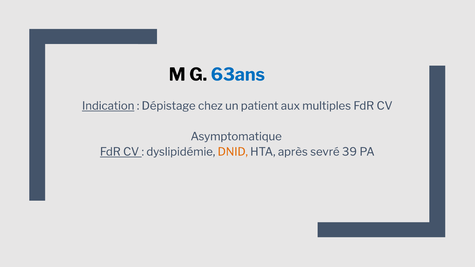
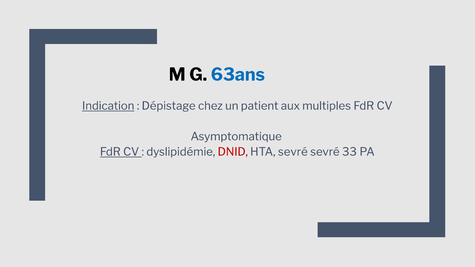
DNID colour: orange -> red (233, 152)
HTA après: après -> sevré (293, 152)
39: 39 -> 33 (349, 152)
